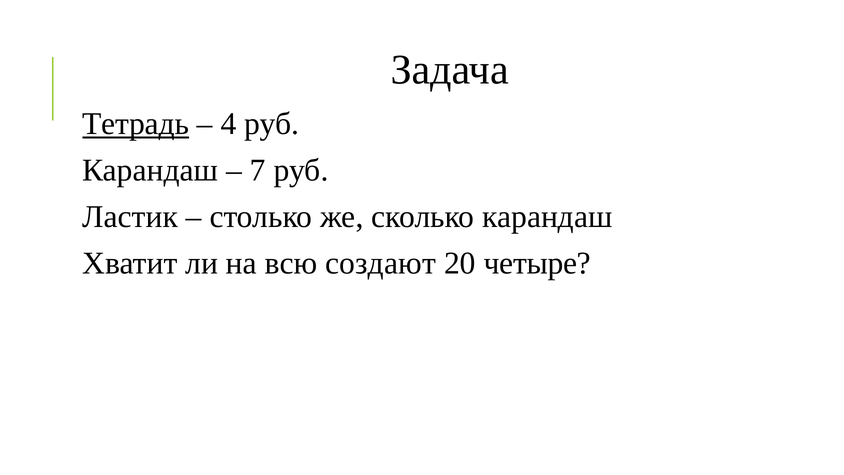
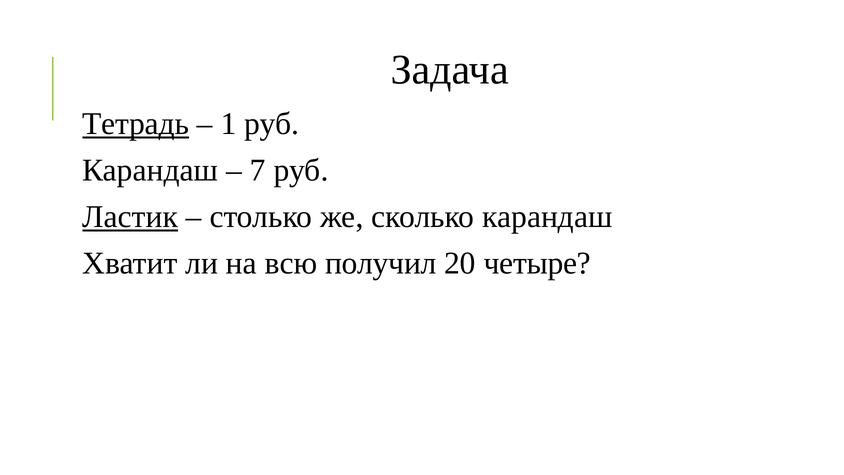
4: 4 -> 1 (228, 124)
Ластик underline: none -> present (130, 217)
создают: создают -> получил (381, 263)
